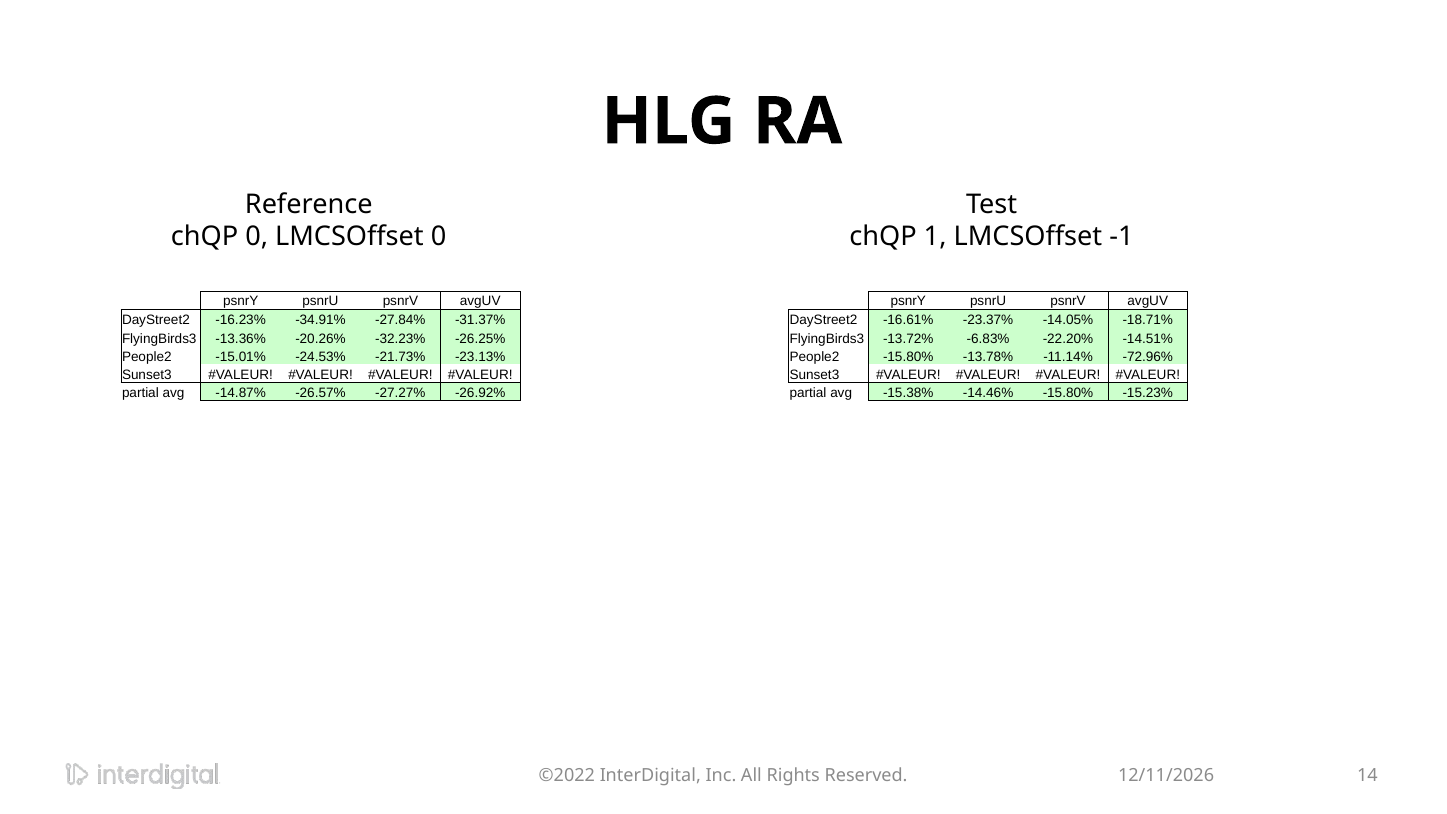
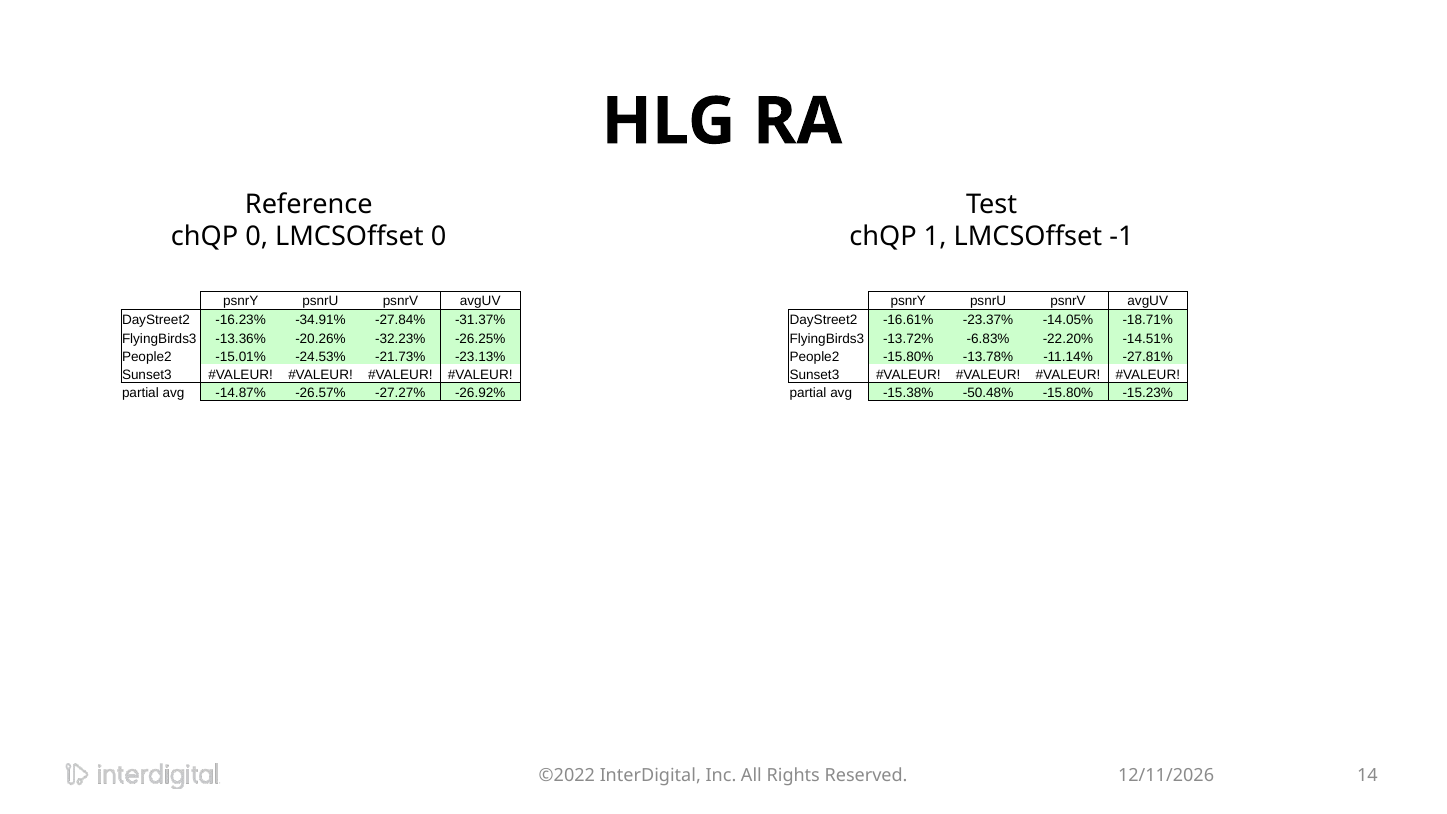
-72.96%: -72.96% -> -27.81% (1148, 357)
-14.46%: -14.46% -> -50.48% (988, 393)
